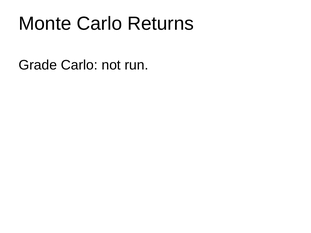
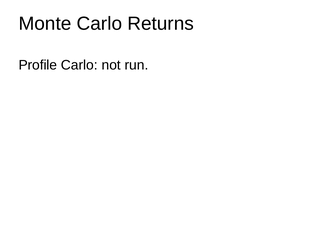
Grade: Grade -> Profile (38, 65)
